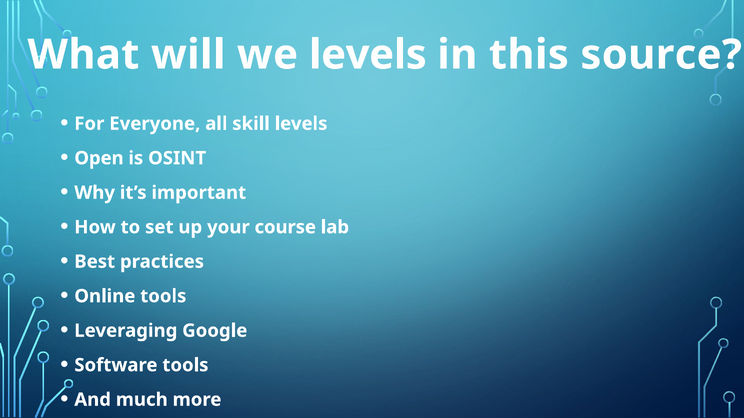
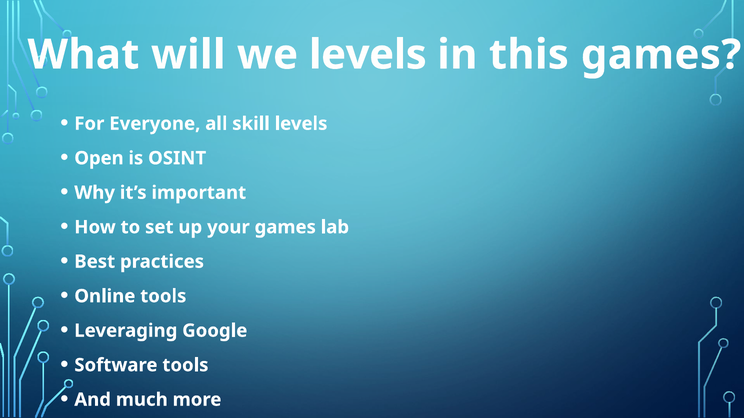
this source: source -> games (661, 55)
your course: course -> games (285, 227)
